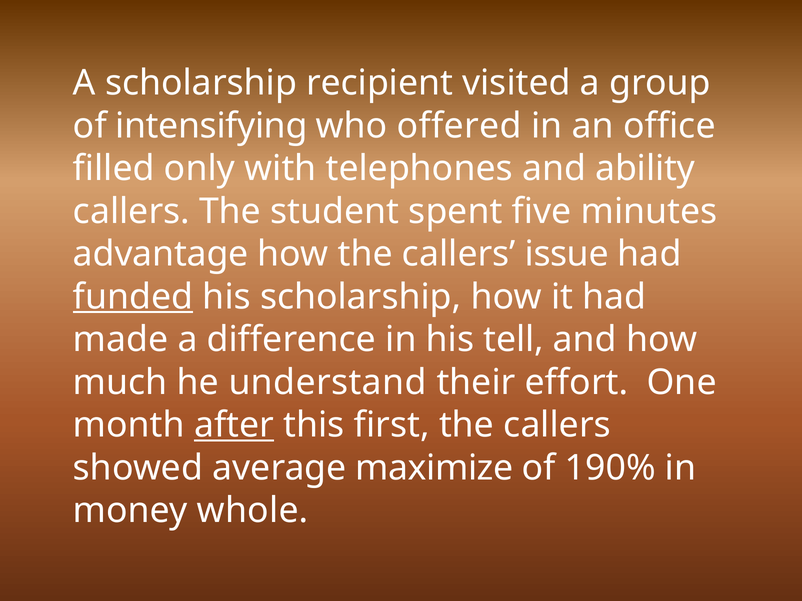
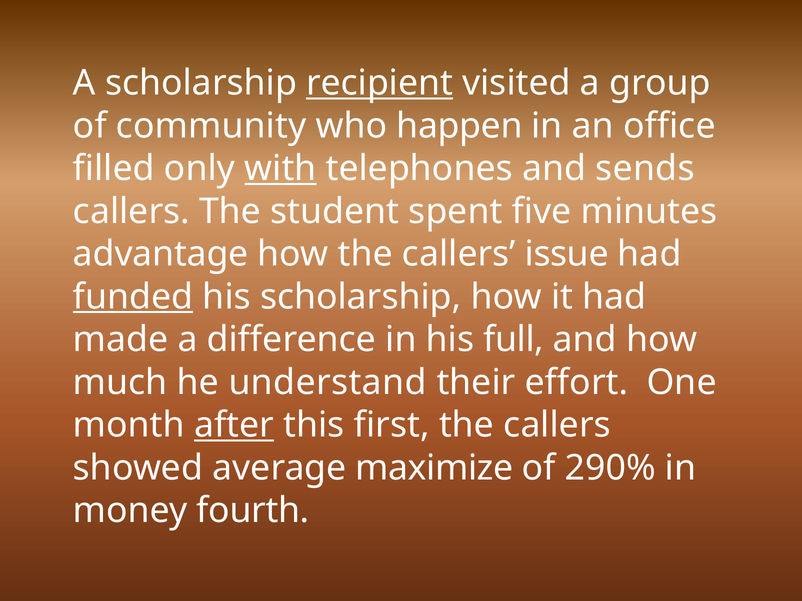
recipient underline: none -> present (380, 83)
intensifying: intensifying -> community (211, 126)
offered: offered -> happen (460, 126)
with underline: none -> present (280, 169)
ability: ability -> sends (645, 169)
tell: tell -> full (514, 340)
190%: 190% -> 290% (610, 468)
whole: whole -> fourth (253, 511)
